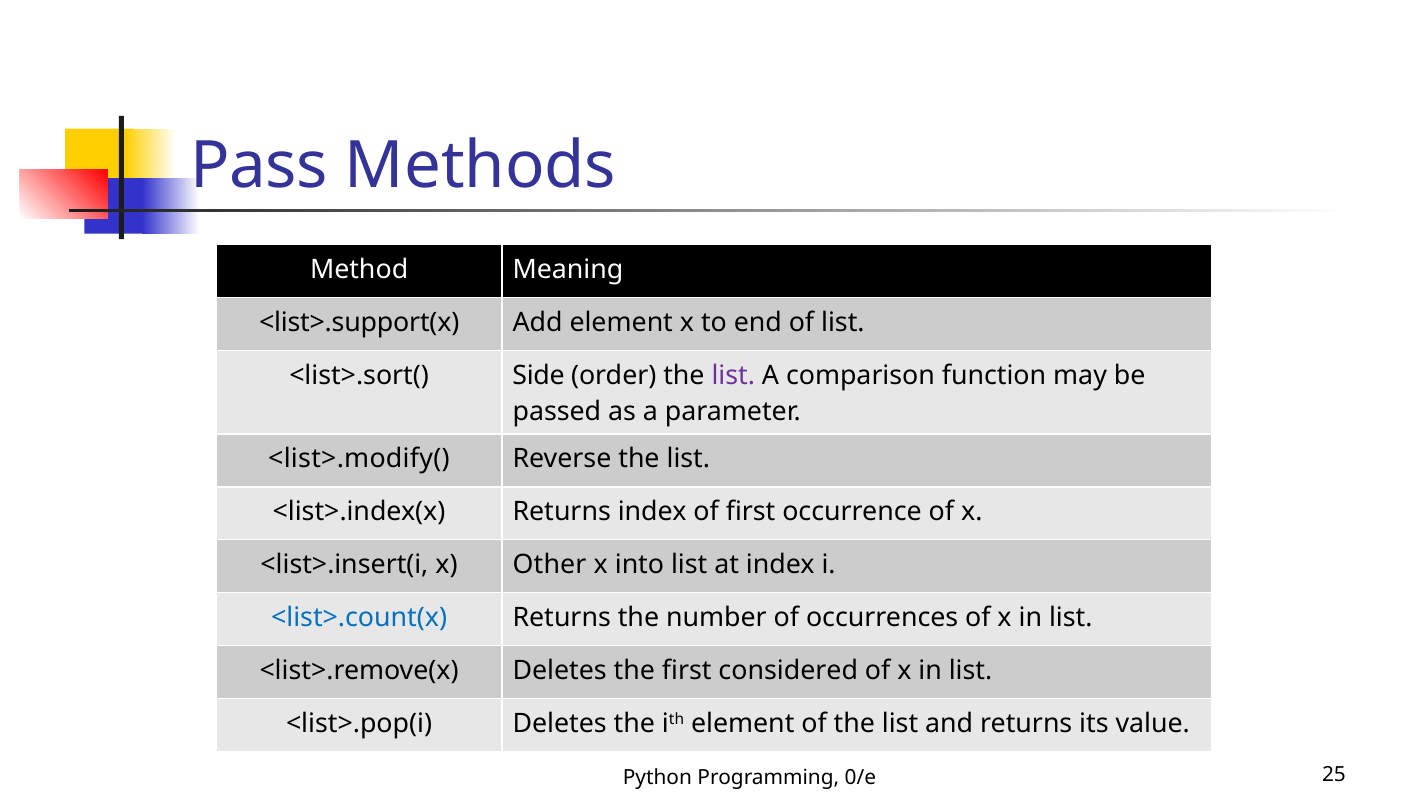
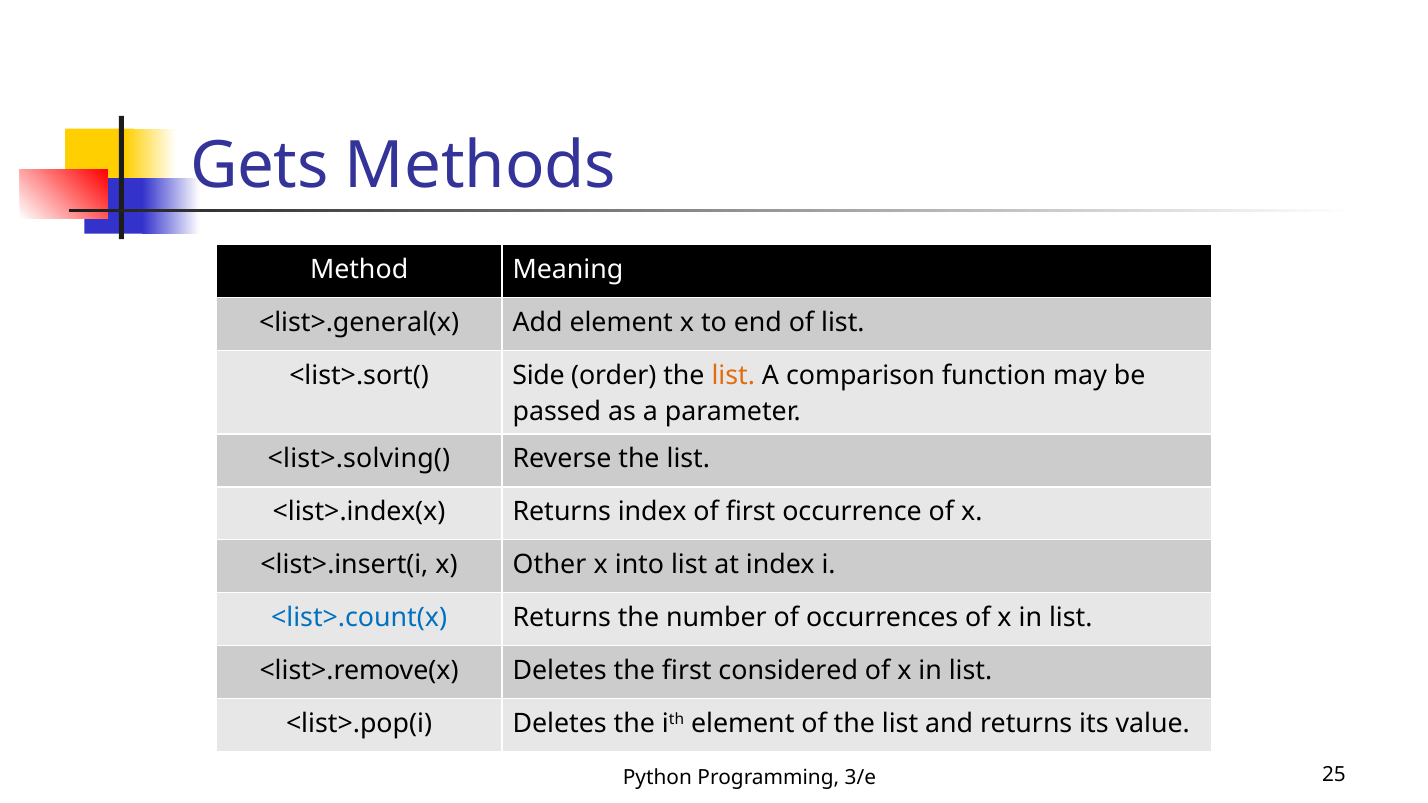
Pass: Pass -> Gets (259, 166)
<list>.support(x: <list>.support(x -> <list>.general(x (359, 323)
list colour: purple -> orange (733, 376)
<list>.modify(: <list>.modify( -> <list>.solving( (359, 459)
0/e: 0/e -> 3/e (860, 778)
